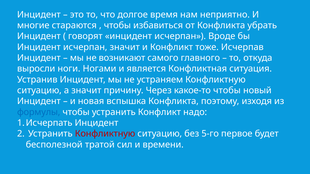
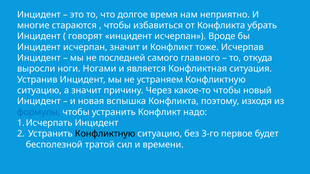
возникают: возникают -> последней (122, 58)
Конфликтную colour: red -> black (105, 134)
5-го: 5-го -> 3-го (210, 134)
